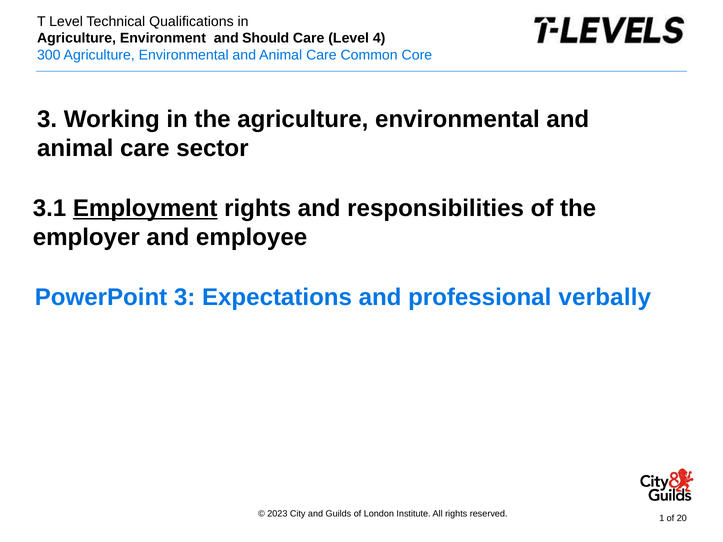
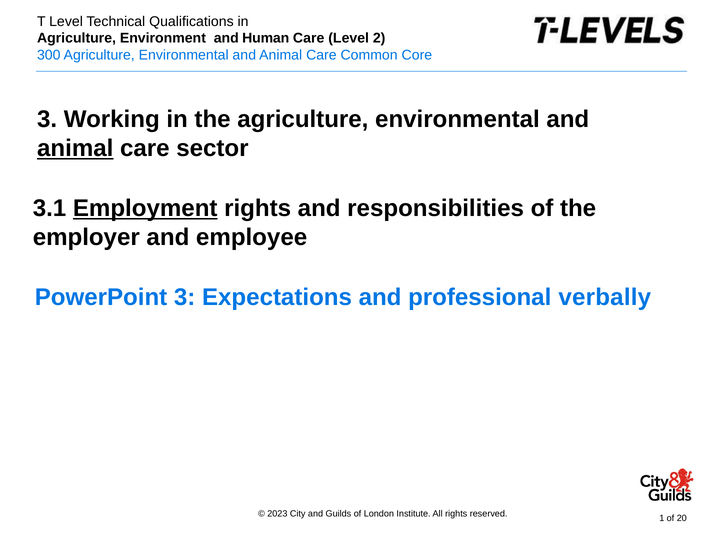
Should: Should -> Human (266, 38)
4: 4 -> 2 (379, 38)
animal underline: none -> present (75, 148)
